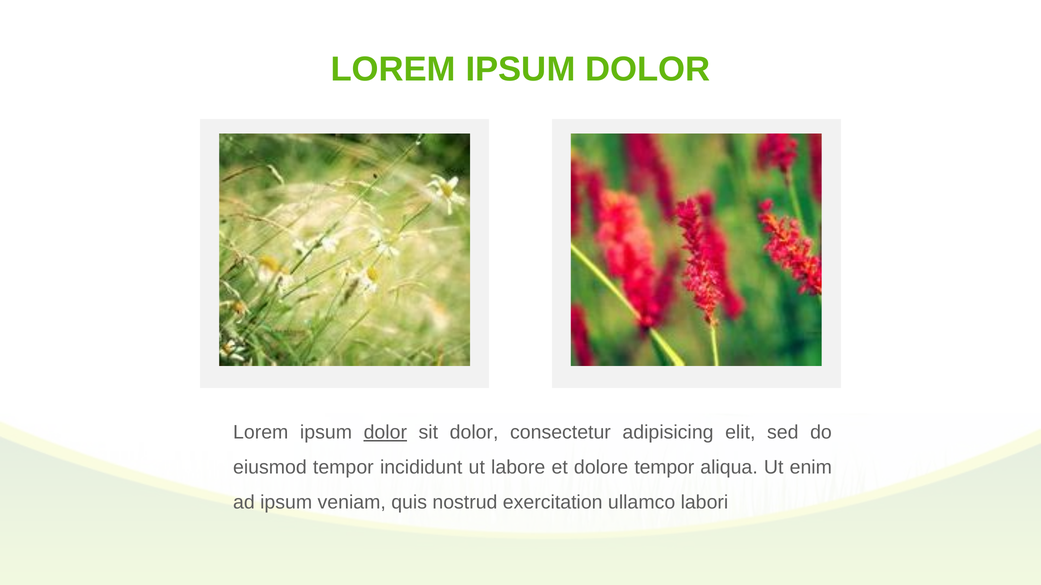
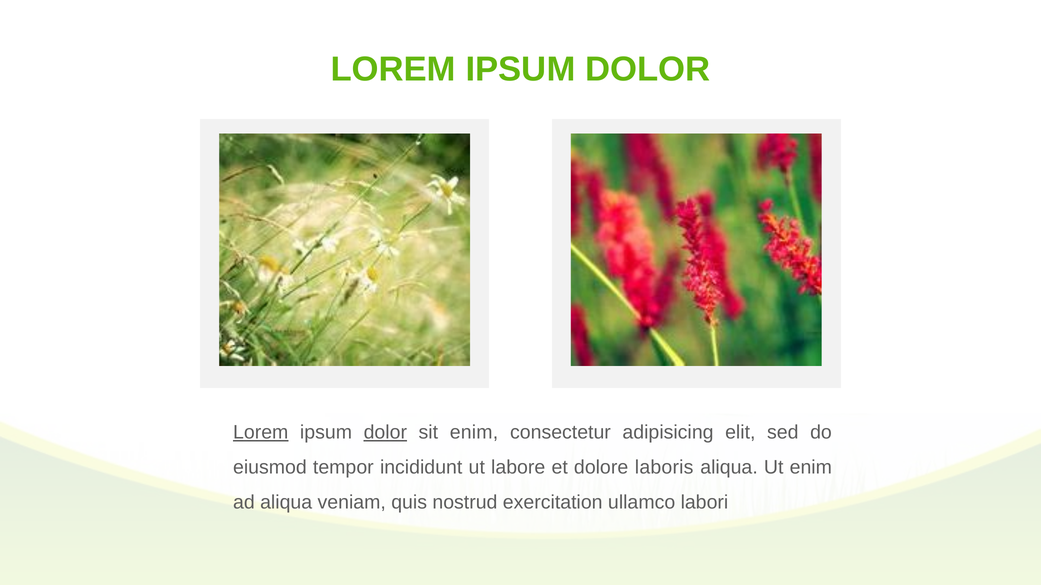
Lorem underline: none -> present (261, 433)
sit dolor: dolor -> enim (474, 433)
dolore tempor: tempor -> laboris (664, 468)
ad ipsum: ipsum -> aliqua (286, 503)
